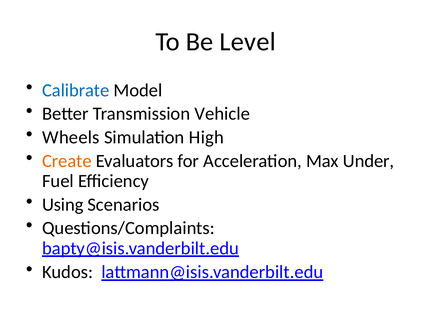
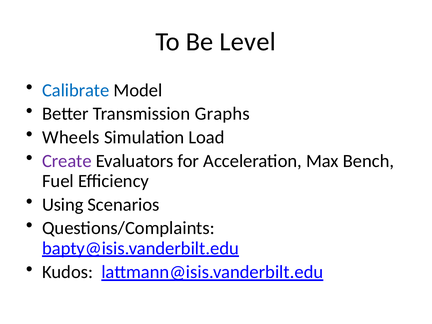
Vehicle: Vehicle -> Graphs (222, 114)
High: High -> Load (207, 137)
Create colour: orange -> purple (67, 161)
Under: Under -> Bench (369, 161)
